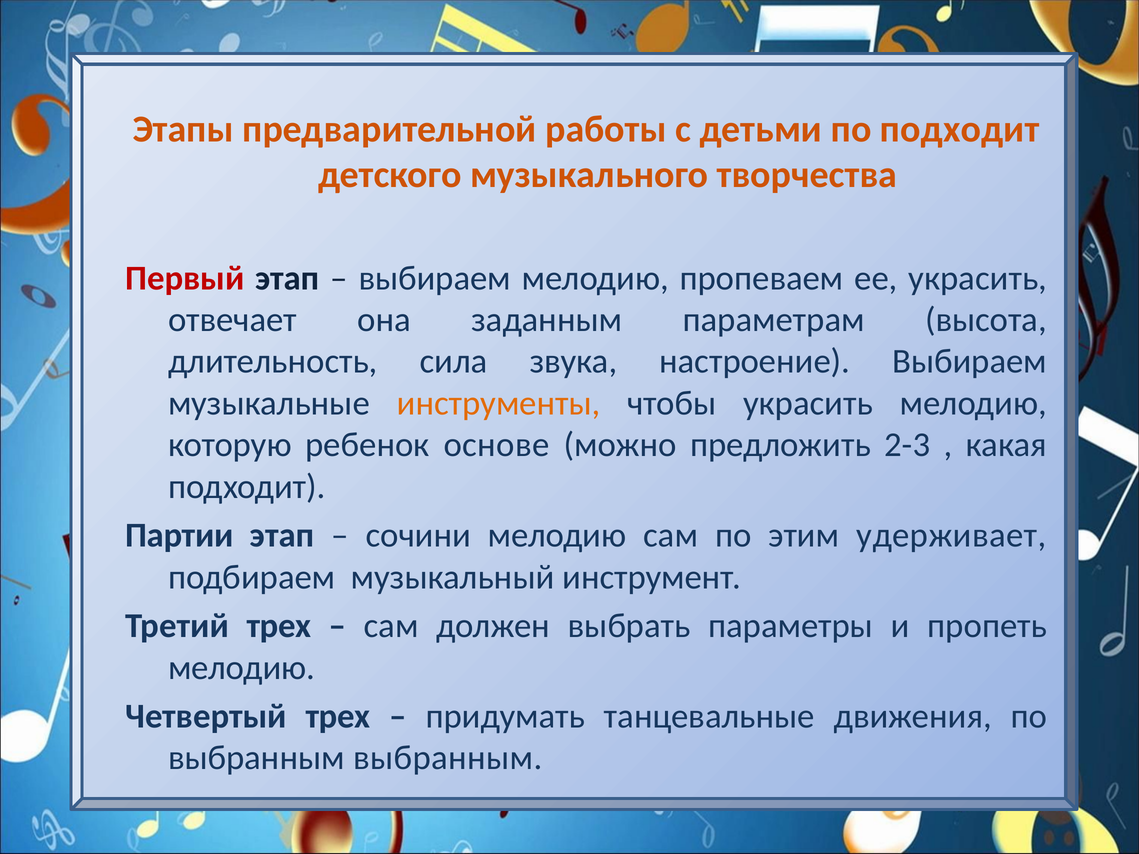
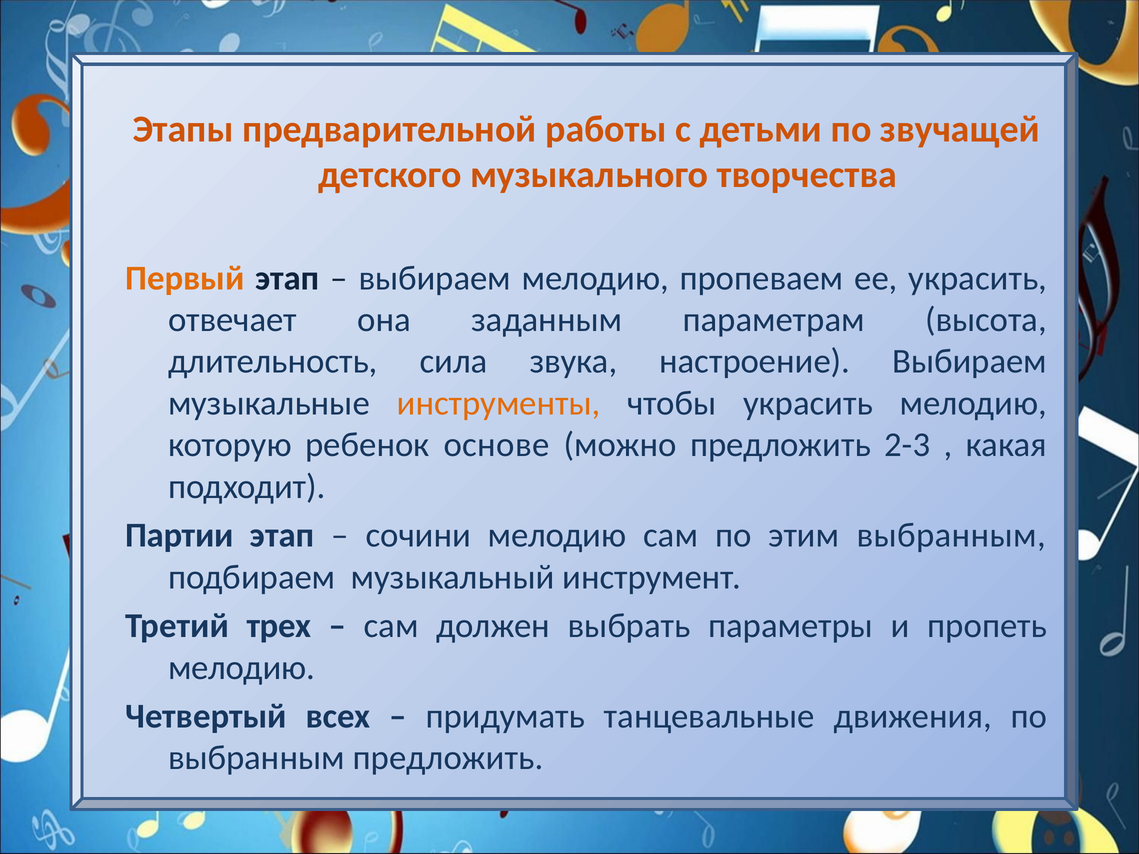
по подходит: подходит -> звучащей (960, 129)
Первый colour: red -> orange (185, 278)
этим удерживает: удерживает -> выбранным (951, 536)
Четвертый трех: трех -> всех (338, 716)
выбранным выбранным: выбранным -> предложить (448, 758)
